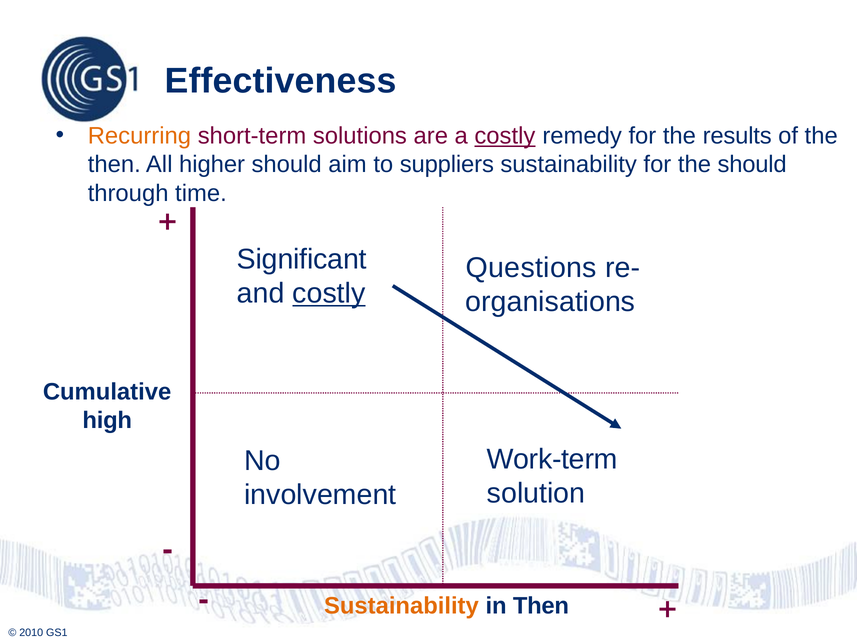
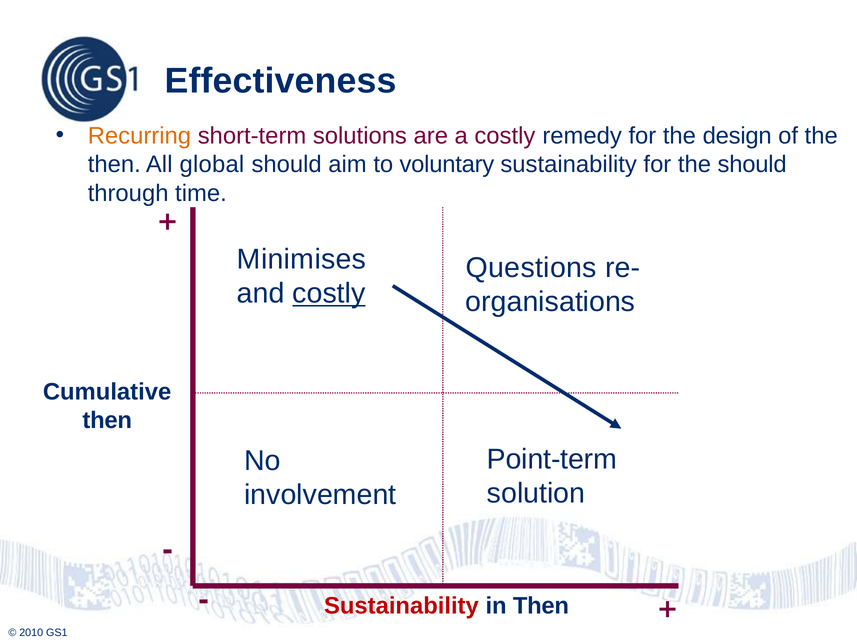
costly underline: present -> none (505, 136)
results: results -> design (737, 136)
higher: higher -> global (212, 164)
suppliers: suppliers -> voluntary (447, 164)
Significant: Significant -> Minimises (302, 259)
high: high -> then (107, 420)
Work-term: Work-term -> Point-term (552, 459)
Sustainability colour: orange -> red (401, 606)
